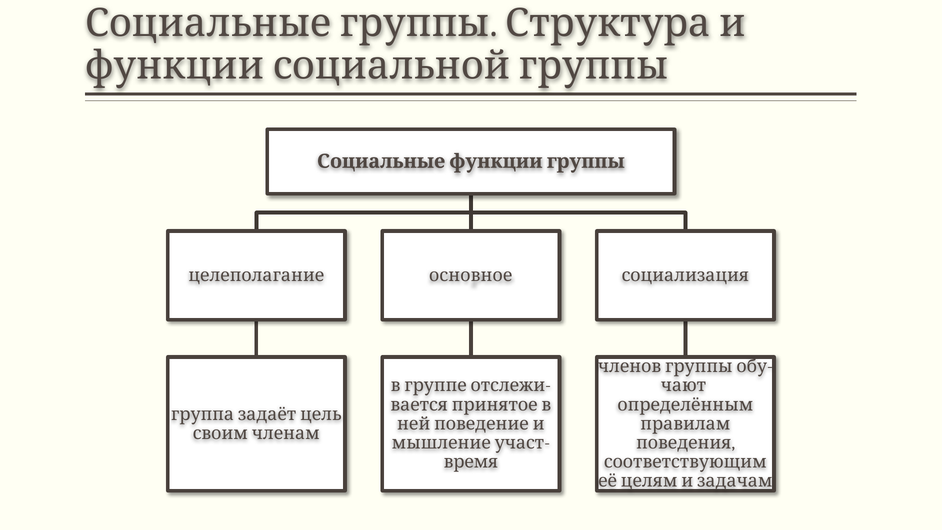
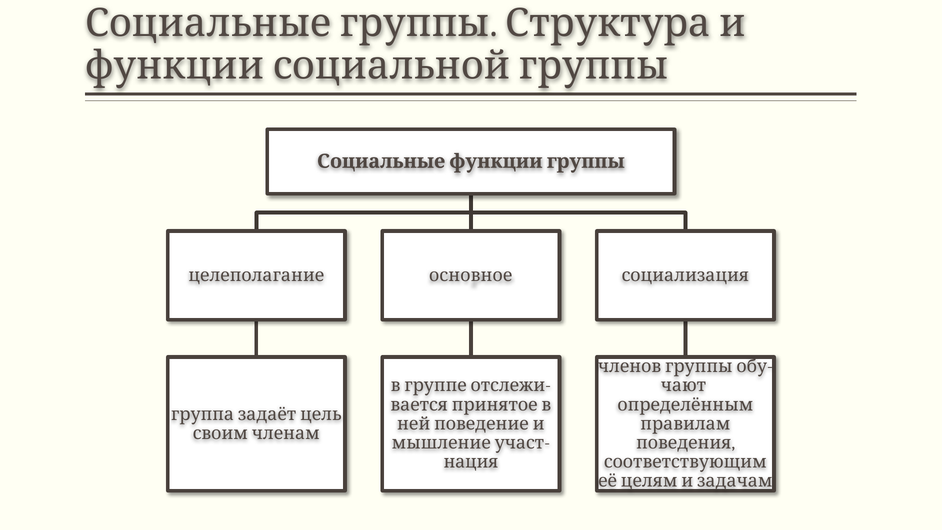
время: время -> нация (471, 462)
